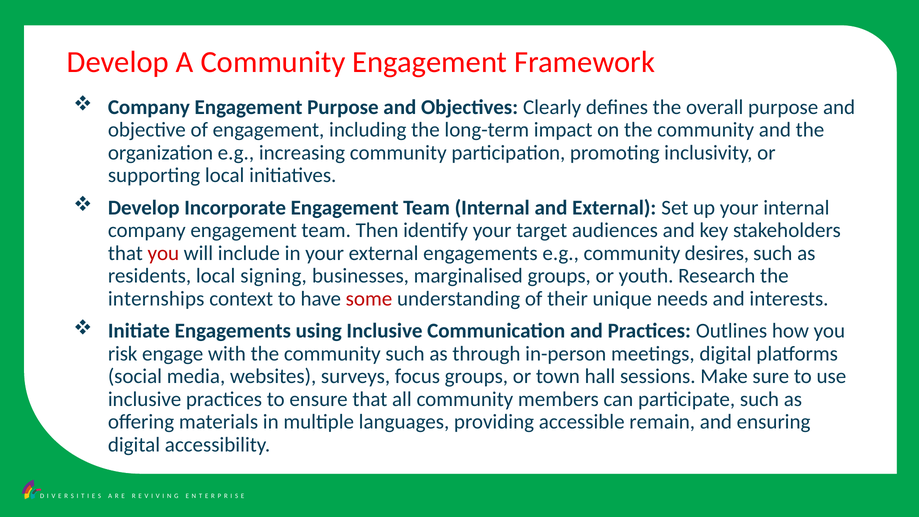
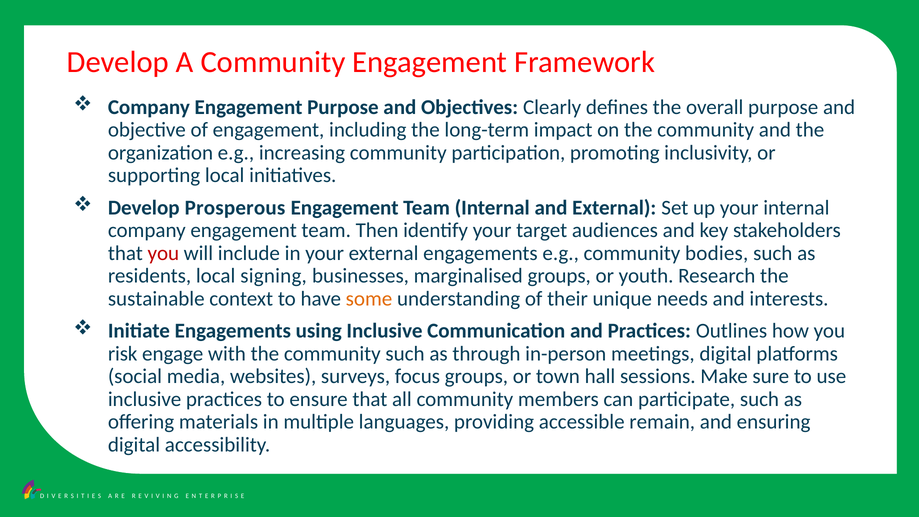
Incorporate: Incorporate -> Prosperous (235, 208)
desires: desires -> bodies (717, 253)
internships: internships -> sustainable (156, 299)
some colour: red -> orange (369, 299)
